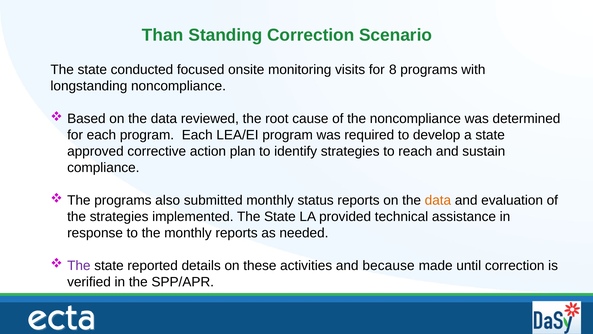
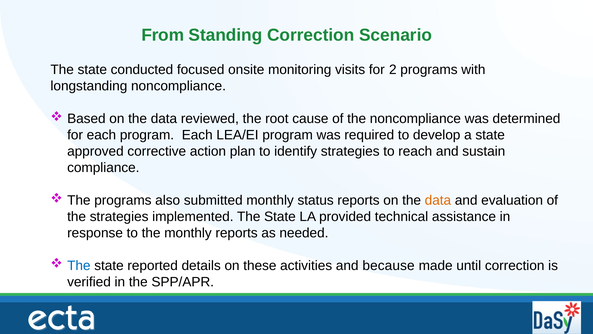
Than: Than -> From (163, 35)
8: 8 -> 2 (393, 70)
The colour: purple -> blue (79, 265)
